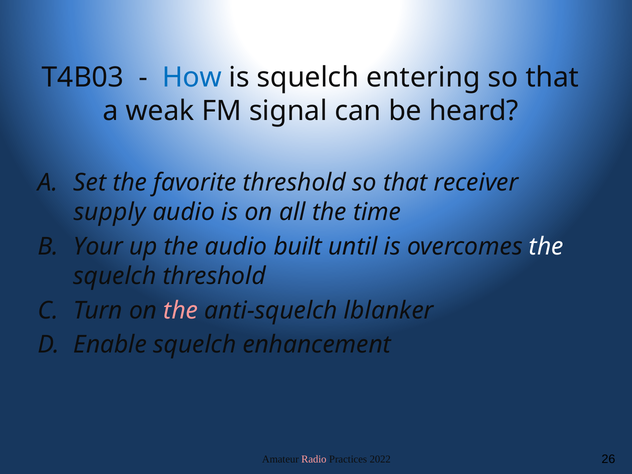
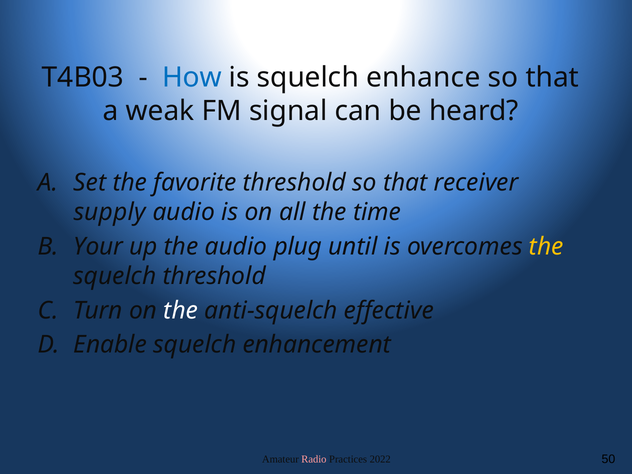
entering: entering -> enhance (423, 77)
built: built -> plug (298, 247)
the colour: white -> yellow (546, 247)
the colour: pink -> white (181, 310)
lblanker: lblanker -> effective (389, 310)
26: 26 -> 50 (608, 459)
